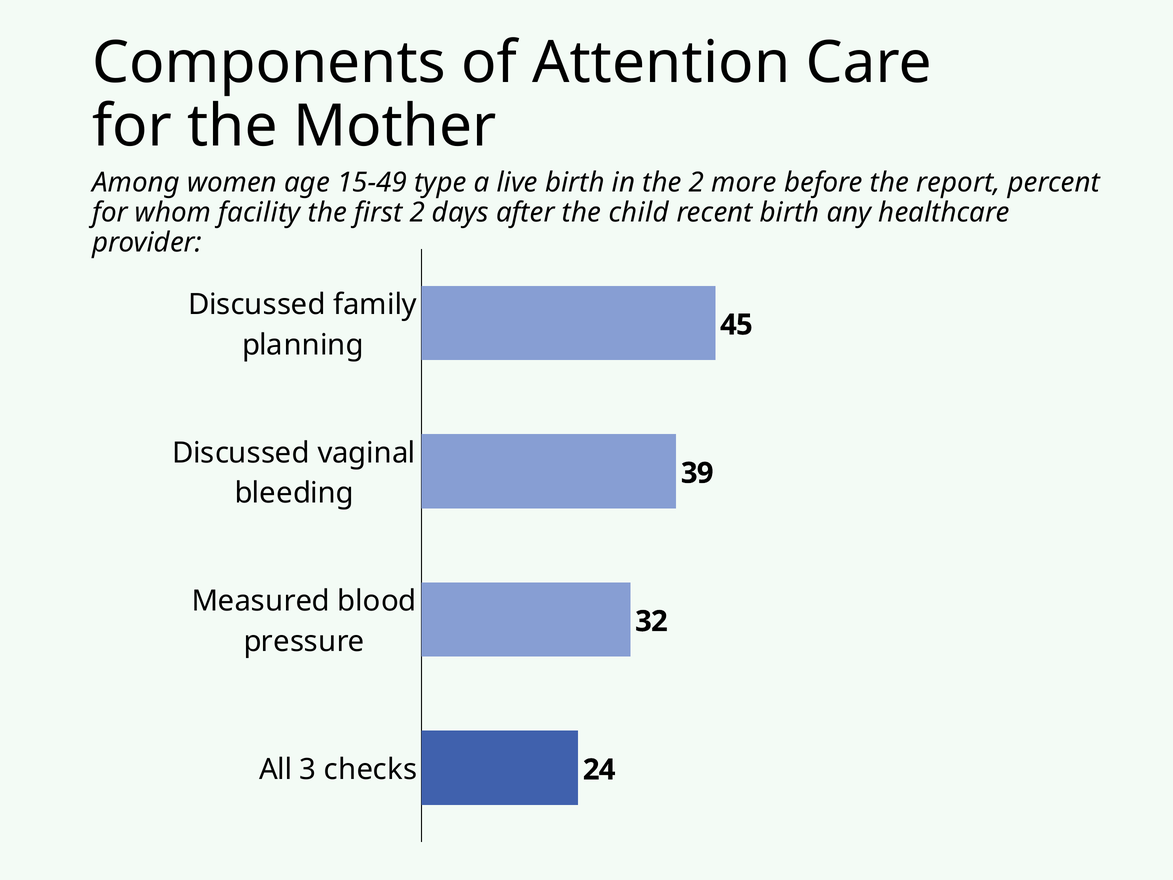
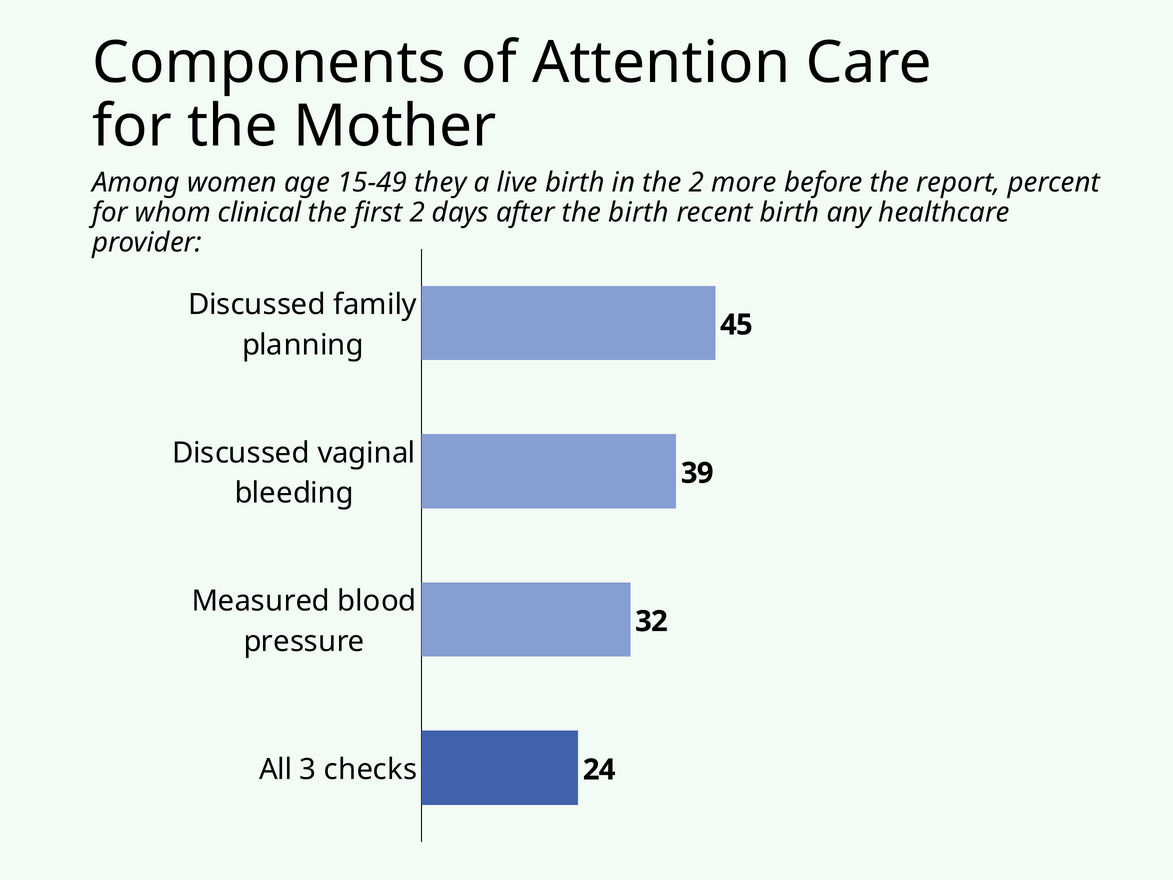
type: type -> they (440, 183)
facility: facility -> clinical (260, 213)
the child: child -> birth (639, 213)
